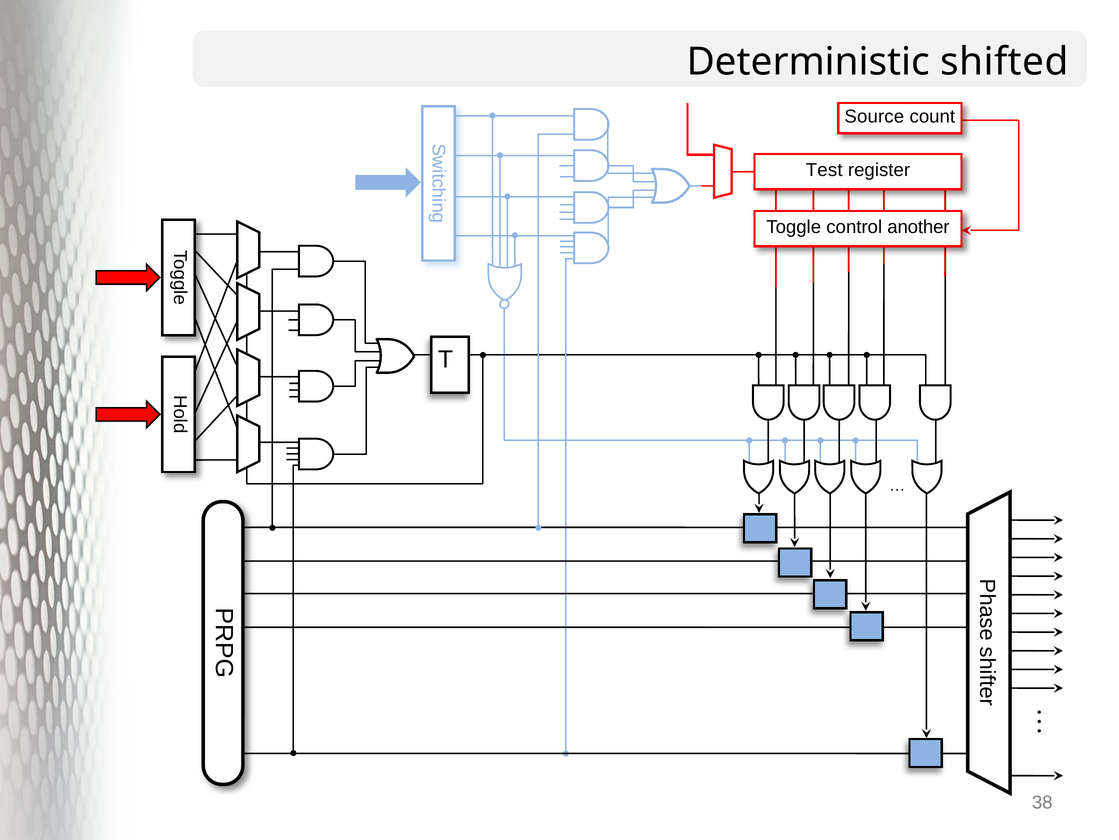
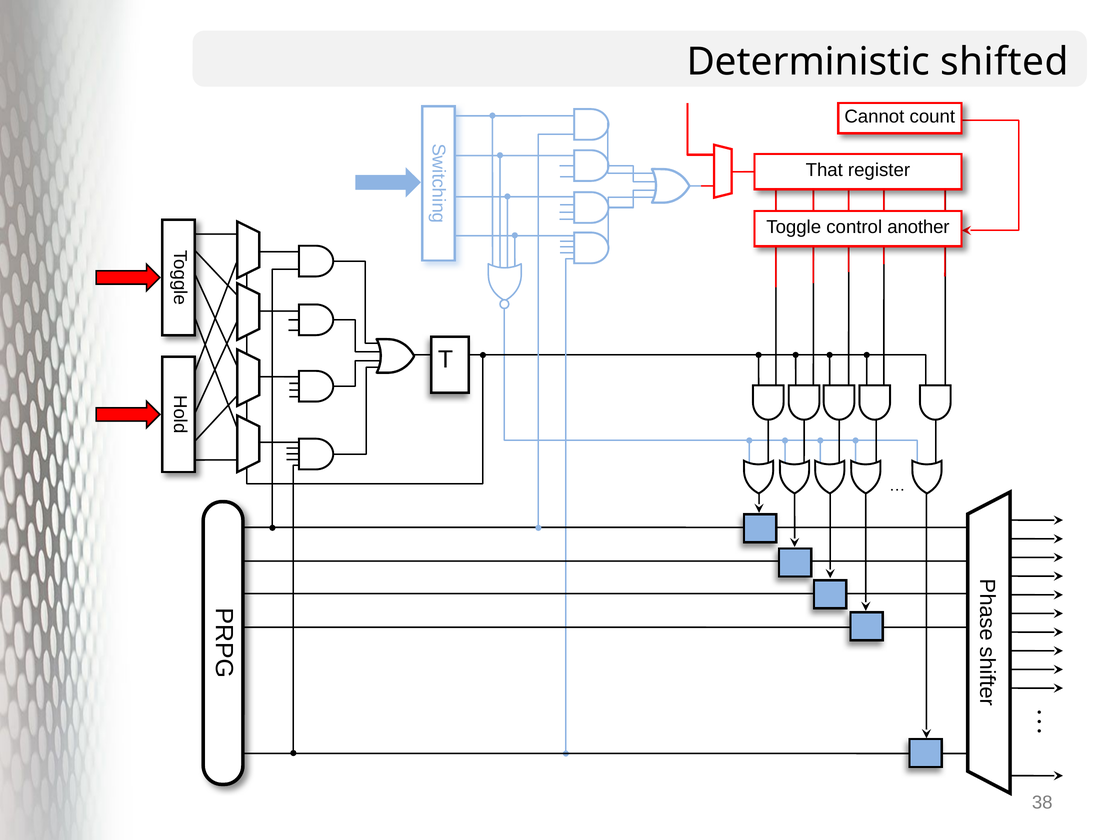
Source: Source -> Cannot (874, 116)
Test: Test -> That (824, 170)
